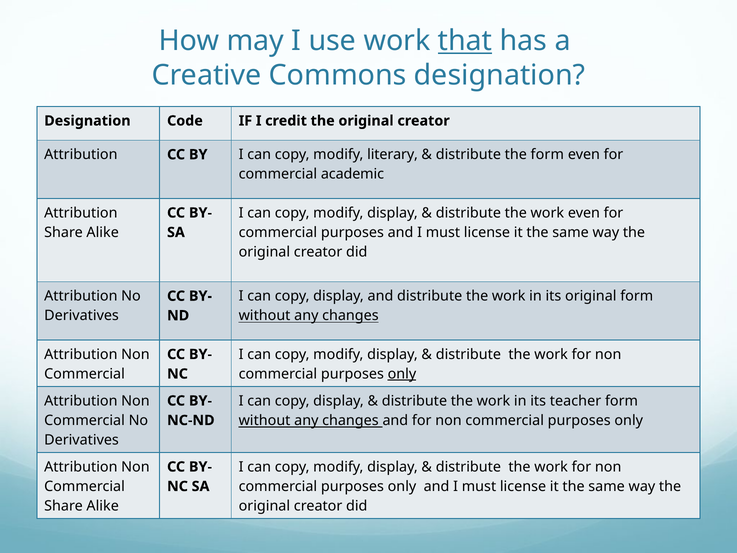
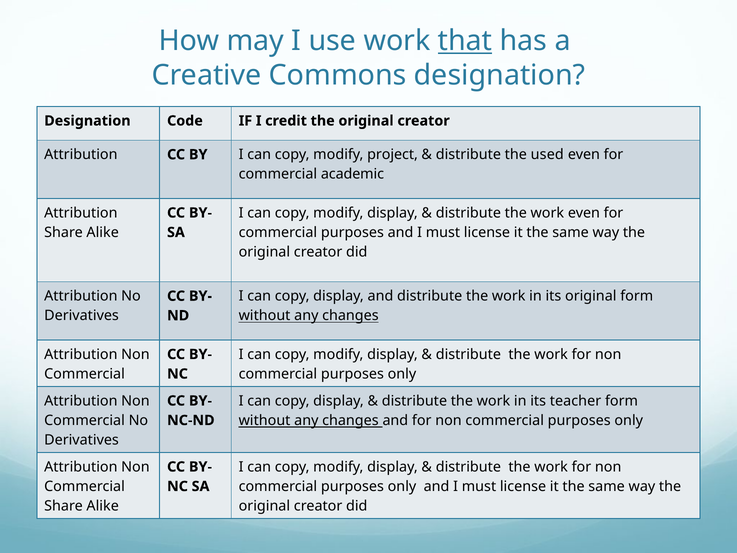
literary: literary -> project (393, 155)
the form: form -> used (547, 155)
only underline: present -> none (402, 374)
